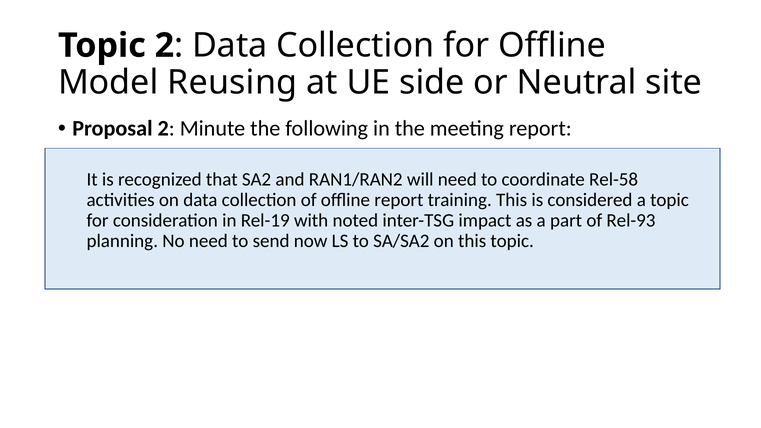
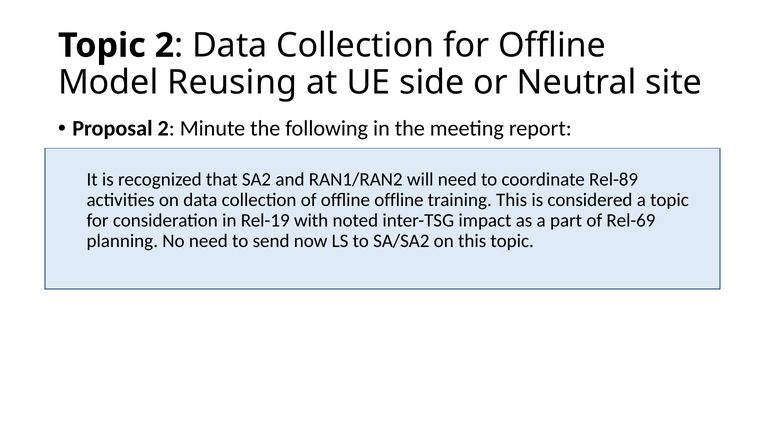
Rel-58: Rel-58 -> Rel-89 (614, 179)
offline report: report -> offline (399, 200)
Rel-93: Rel-93 -> Rel-69 (631, 220)
